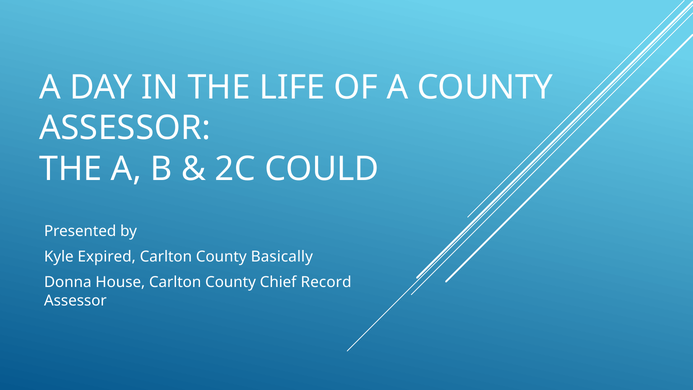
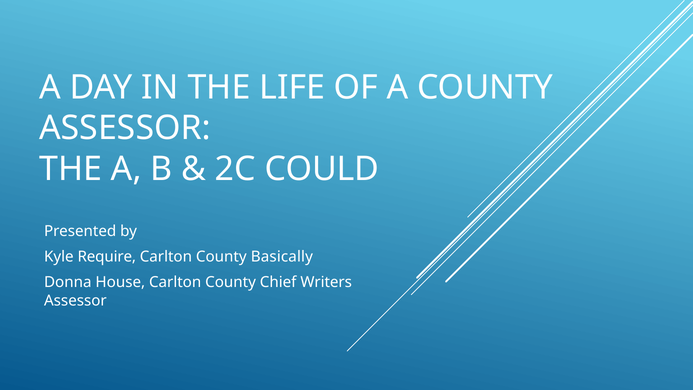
Expired: Expired -> Require (107, 257)
Record: Record -> Writers (326, 282)
